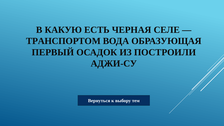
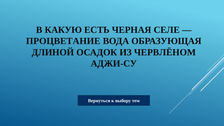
ТРАНСПОРТОМ: ТРАНСПОРТОМ -> ПРОЦВЕТАНИЕ (63, 41)
ПЕРВЫЙ: ПЕРВЫЙ -> ДЛИНОЙ (53, 52)
ПОСТРОИЛИ: ПОСТРОИЛИ -> ЧЕРВЛЁНОМ (165, 52)
